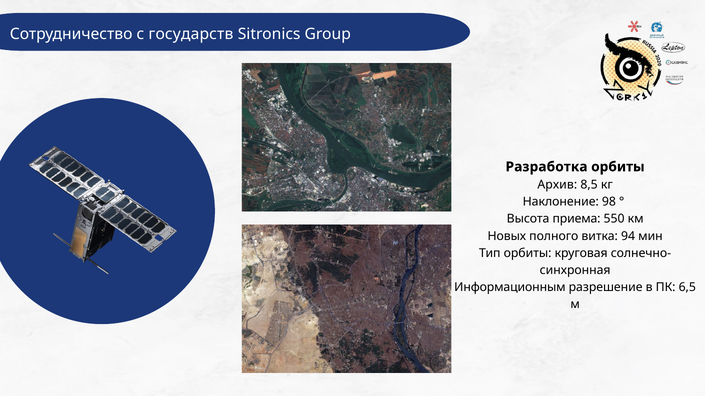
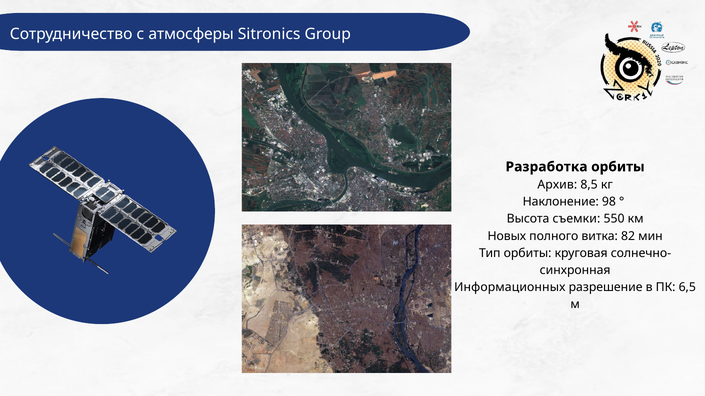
государств: государств -> атмосферы (191, 34)
приема: приема -> съемки (576, 219)
94: 94 -> 82 (628, 236)
Информационным: Информационным -> Информационных (510, 288)
